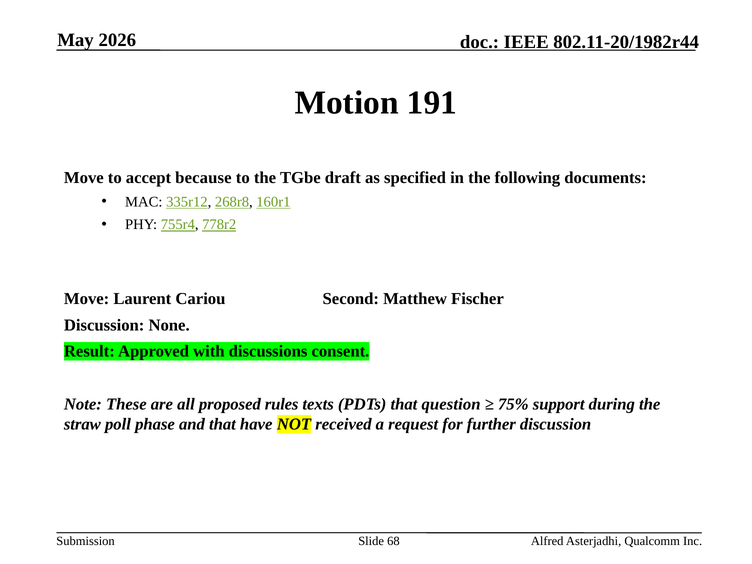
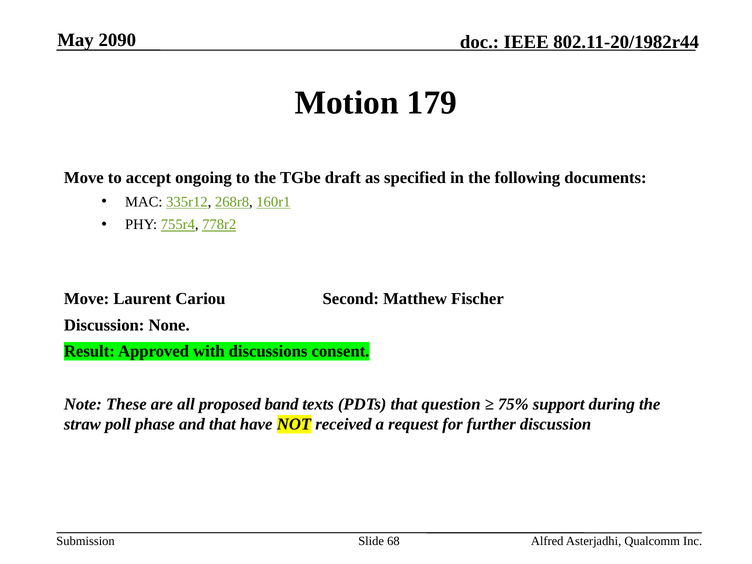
2026: 2026 -> 2090 (117, 40)
191: 191 -> 179 (432, 103)
because: because -> ongoing (203, 178)
rules: rules -> band (282, 404)
